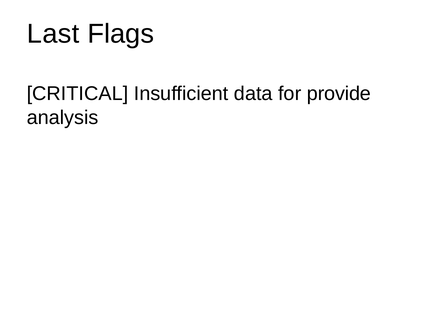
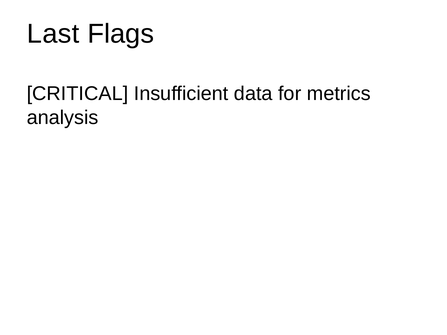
provide: provide -> metrics (339, 94)
